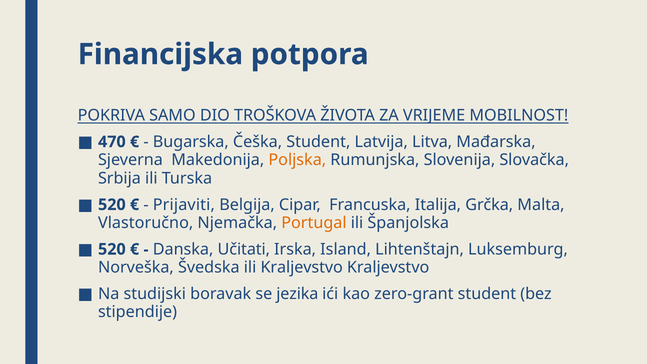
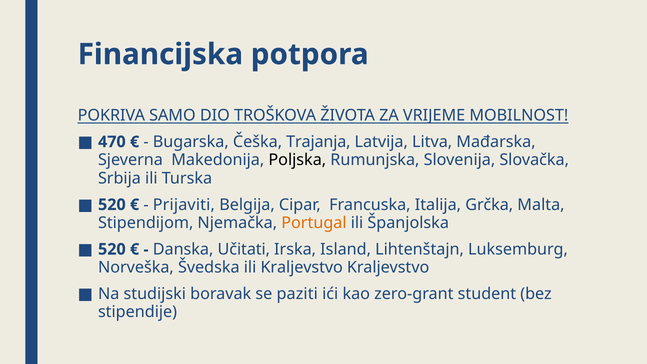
Češka Student: Student -> Trajanja (318, 142)
Poljska colour: orange -> black (297, 160)
Vlastoručno: Vlastoručno -> Stipendijom (146, 223)
jezika: jezika -> paziti (297, 294)
